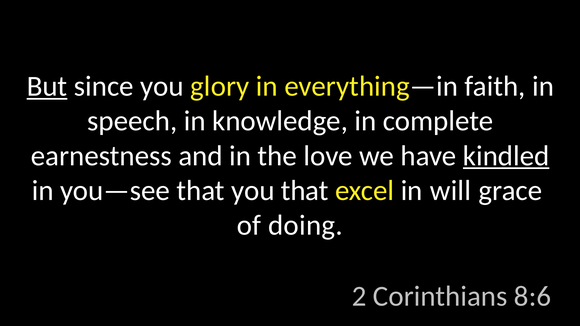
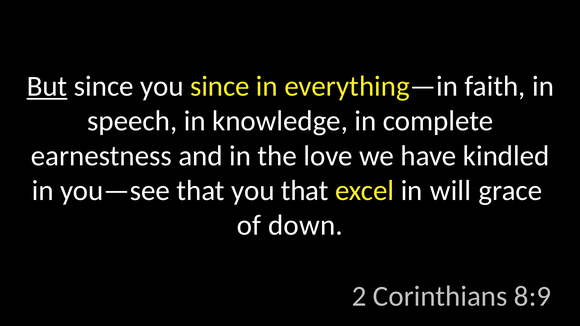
you glory: glory -> since (220, 86)
kindled underline: present -> none (506, 156)
doing: doing -> down (306, 226)
8:6: 8:6 -> 8:9 (533, 296)
